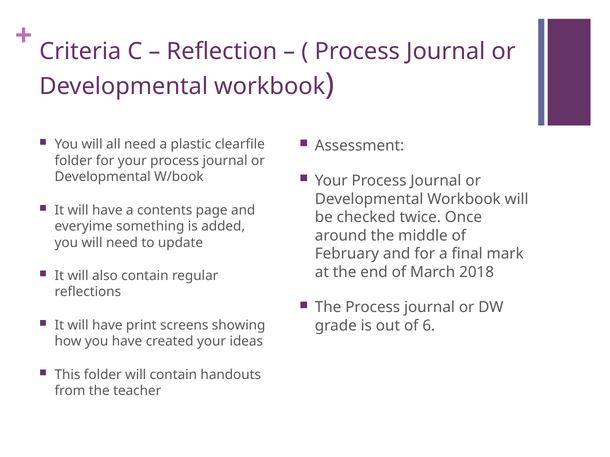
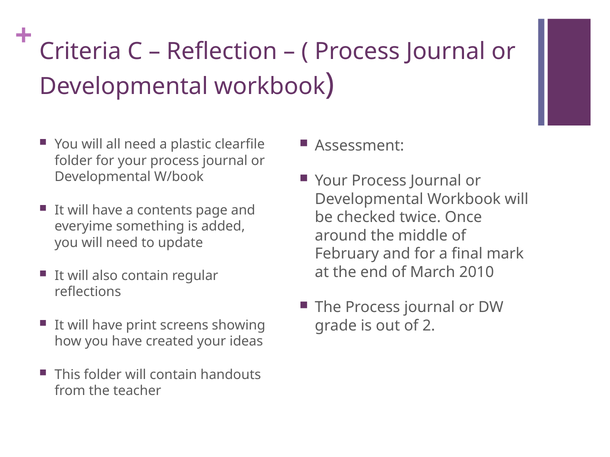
2018: 2018 -> 2010 (477, 273)
6: 6 -> 2 (429, 326)
